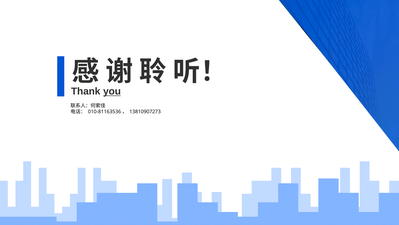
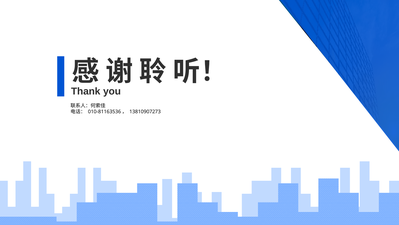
you underline: present -> none (112, 91)
